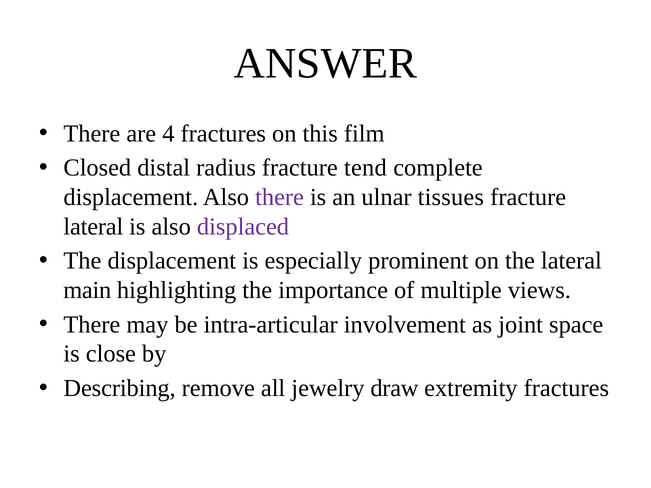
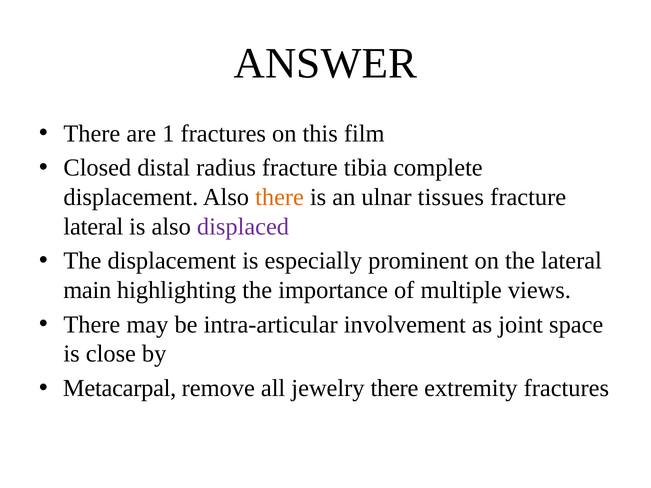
4: 4 -> 1 (168, 134)
tend: tend -> tibia (366, 168)
there colour: purple -> orange (280, 197)
Describing: Describing -> Metacarpal (120, 388)
jewelry draw: draw -> there (394, 388)
